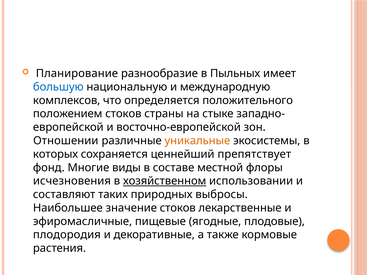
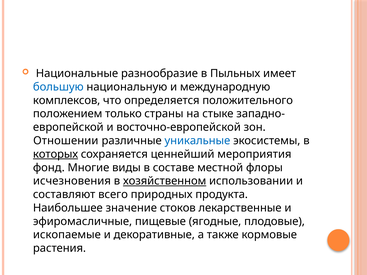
Планирование: Планирование -> Национальные (77, 74)
положением стоков: стоков -> только (123, 114)
уникальные colour: orange -> blue (197, 141)
которых underline: none -> present (56, 154)
препятствует: препятствует -> мероприятия (254, 154)
таких: таких -> всего (113, 195)
выбросы: выбросы -> продукта (222, 195)
плодородия: плодородия -> ископаемые (67, 235)
